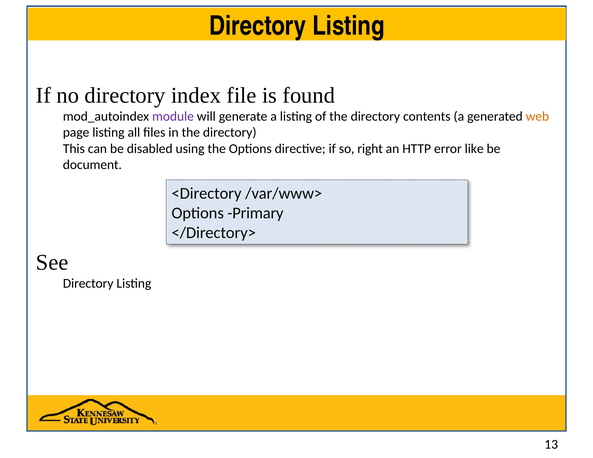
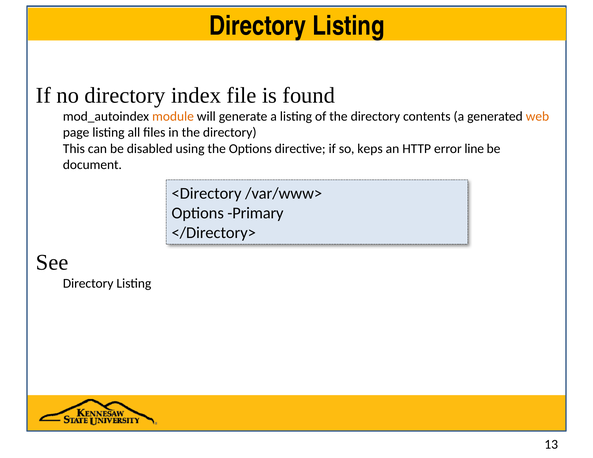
module colour: purple -> orange (173, 116)
right: right -> keps (370, 149)
like: like -> line (474, 149)
